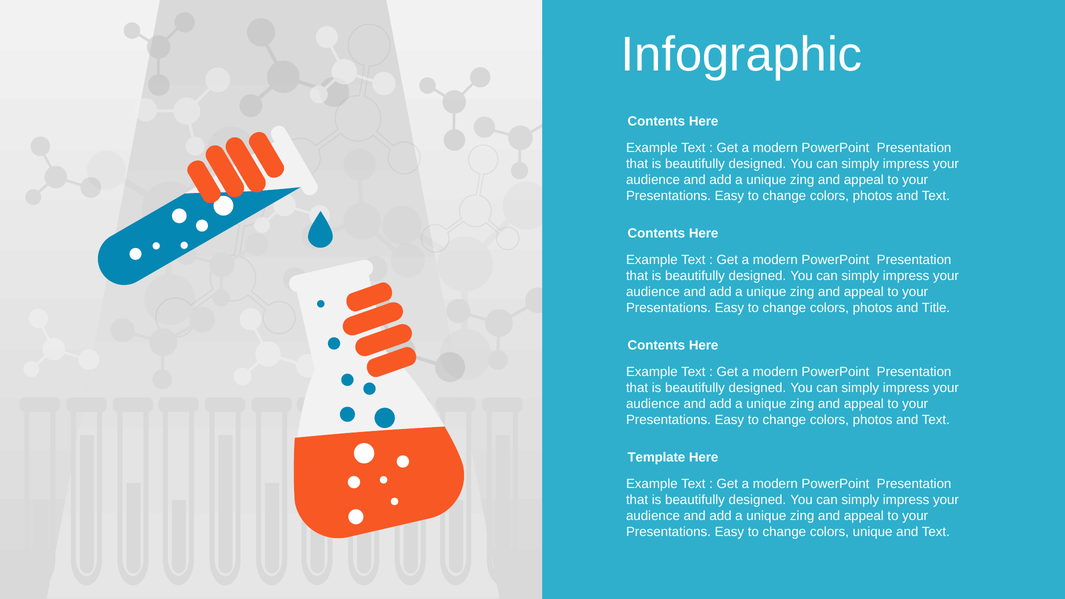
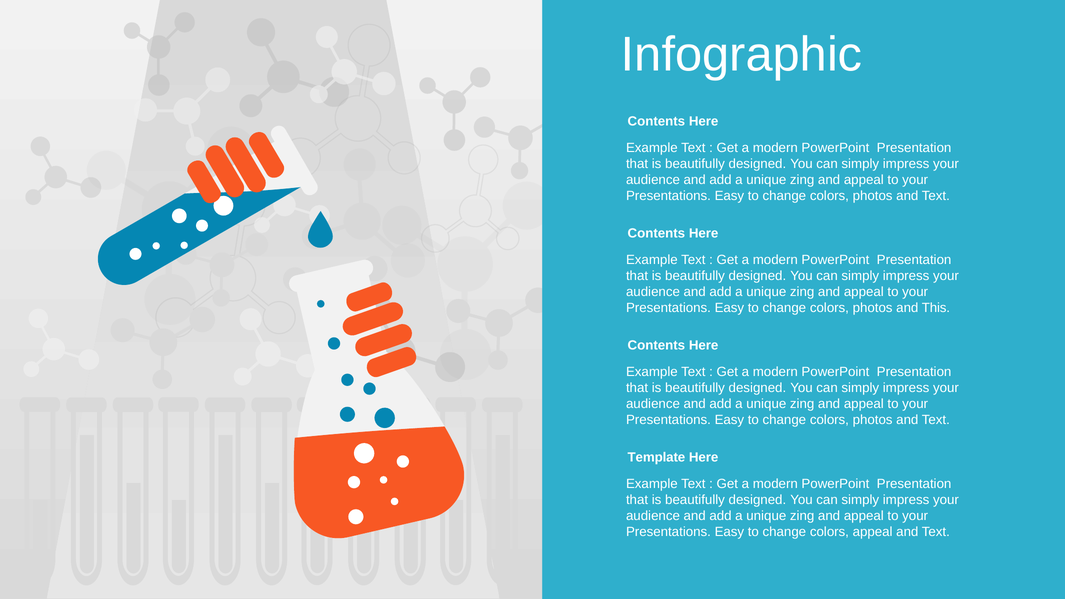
Title: Title -> This (936, 308)
colors unique: unique -> appeal (873, 532)
